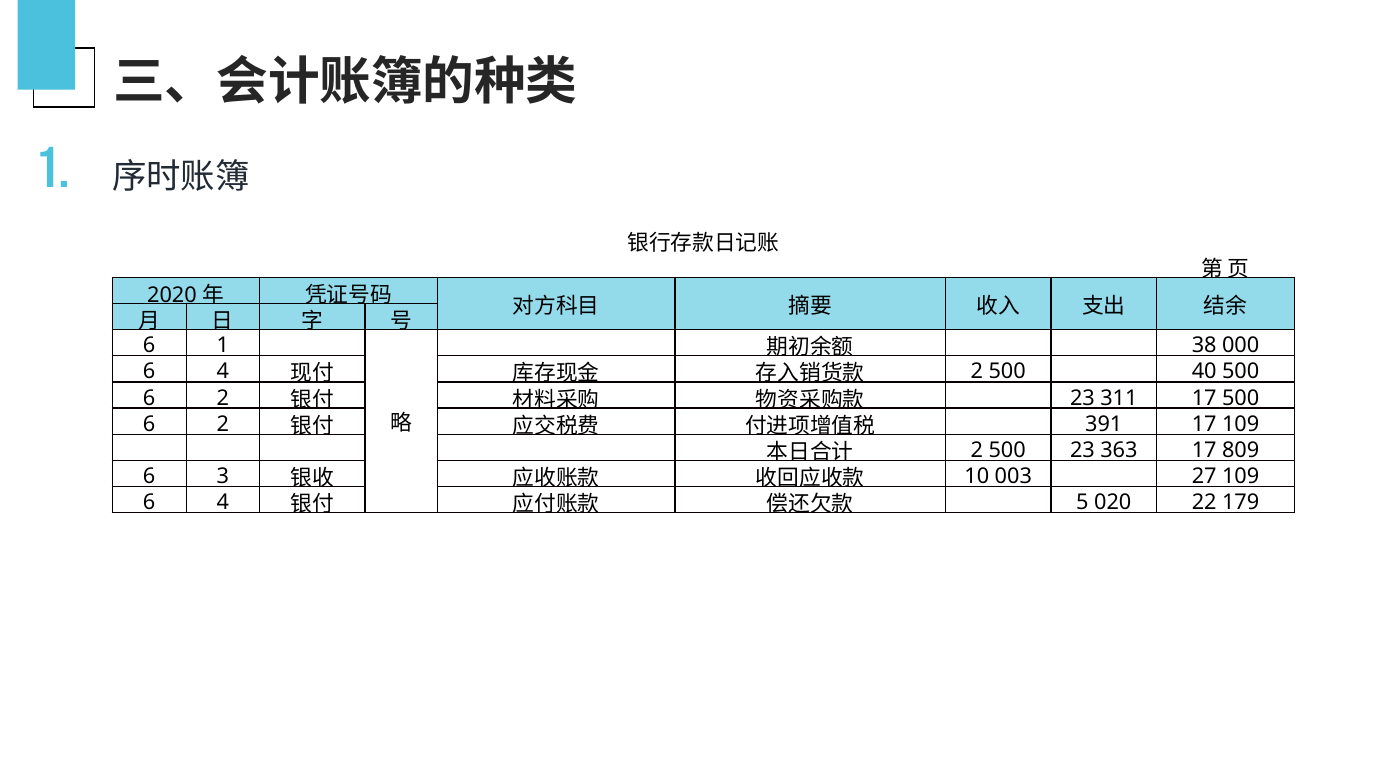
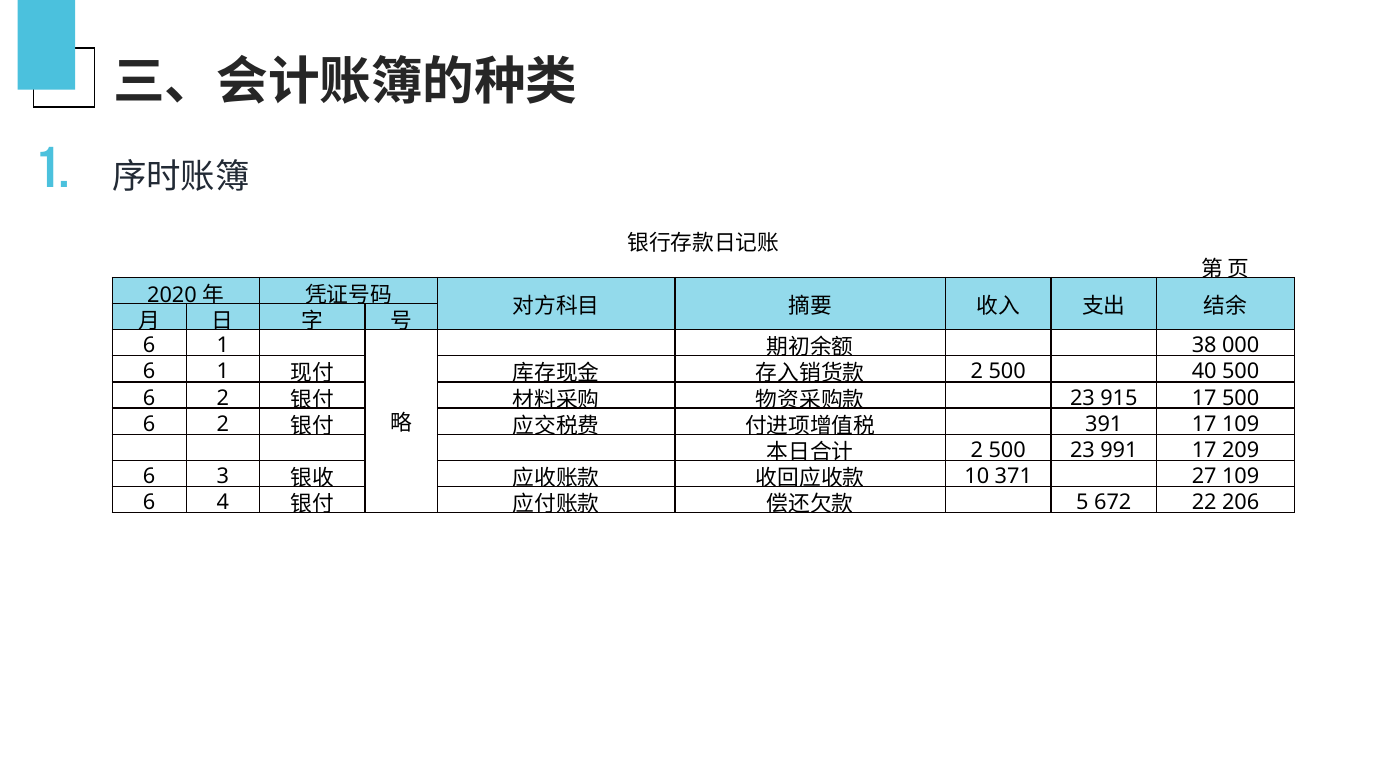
4: 4 -> 1 (223, 372)
311: 311 -> 915 (1119, 398)
363: 363 -> 991 (1119, 450)
809: 809 -> 209 (1241, 450)
003: 003 -> 371 (1013, 476)
020: 020 -> 672 (1113, 502)
179: 179 -> 206 (1241, 502)
